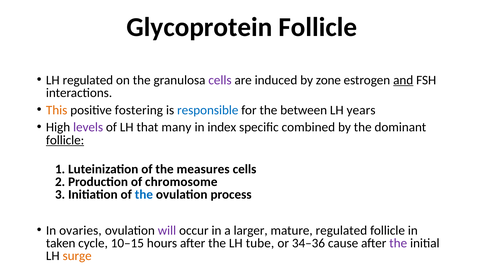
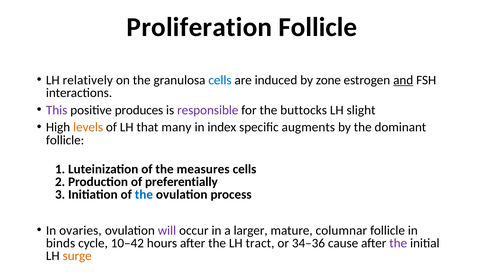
Glycoprotein: Glycoprotein -> Proliferation (199, 27)
LH regulated: regulated -> relatively (88, 80)
cells colour: purple -> blue (220, 80)
This colour: orange -> purple (57, 110)
fostering: fostering -> produces (139, 110)
responsible colour: blue -> purple (208, 110)
between: between -> buttocks (304, 110)
years: years -> slight (361, 110)
levels colour: purple -> orange (88, 127)
combined: combined -> augments (308, 127)
follicle underline: present -> none (65, 140)
chromosome: chromosome -> preferentially (181, 182)
mature regulated: regulated -> columnar (341, 231)
taken: taken -> binds (61, 243)
10–15: 10–15 -> 10–42 (127, 243)
tube: tube -> tract (260, 243)
